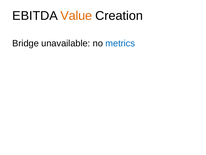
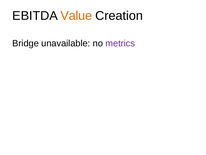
metrics colour: blue -> purple (120, 43)
